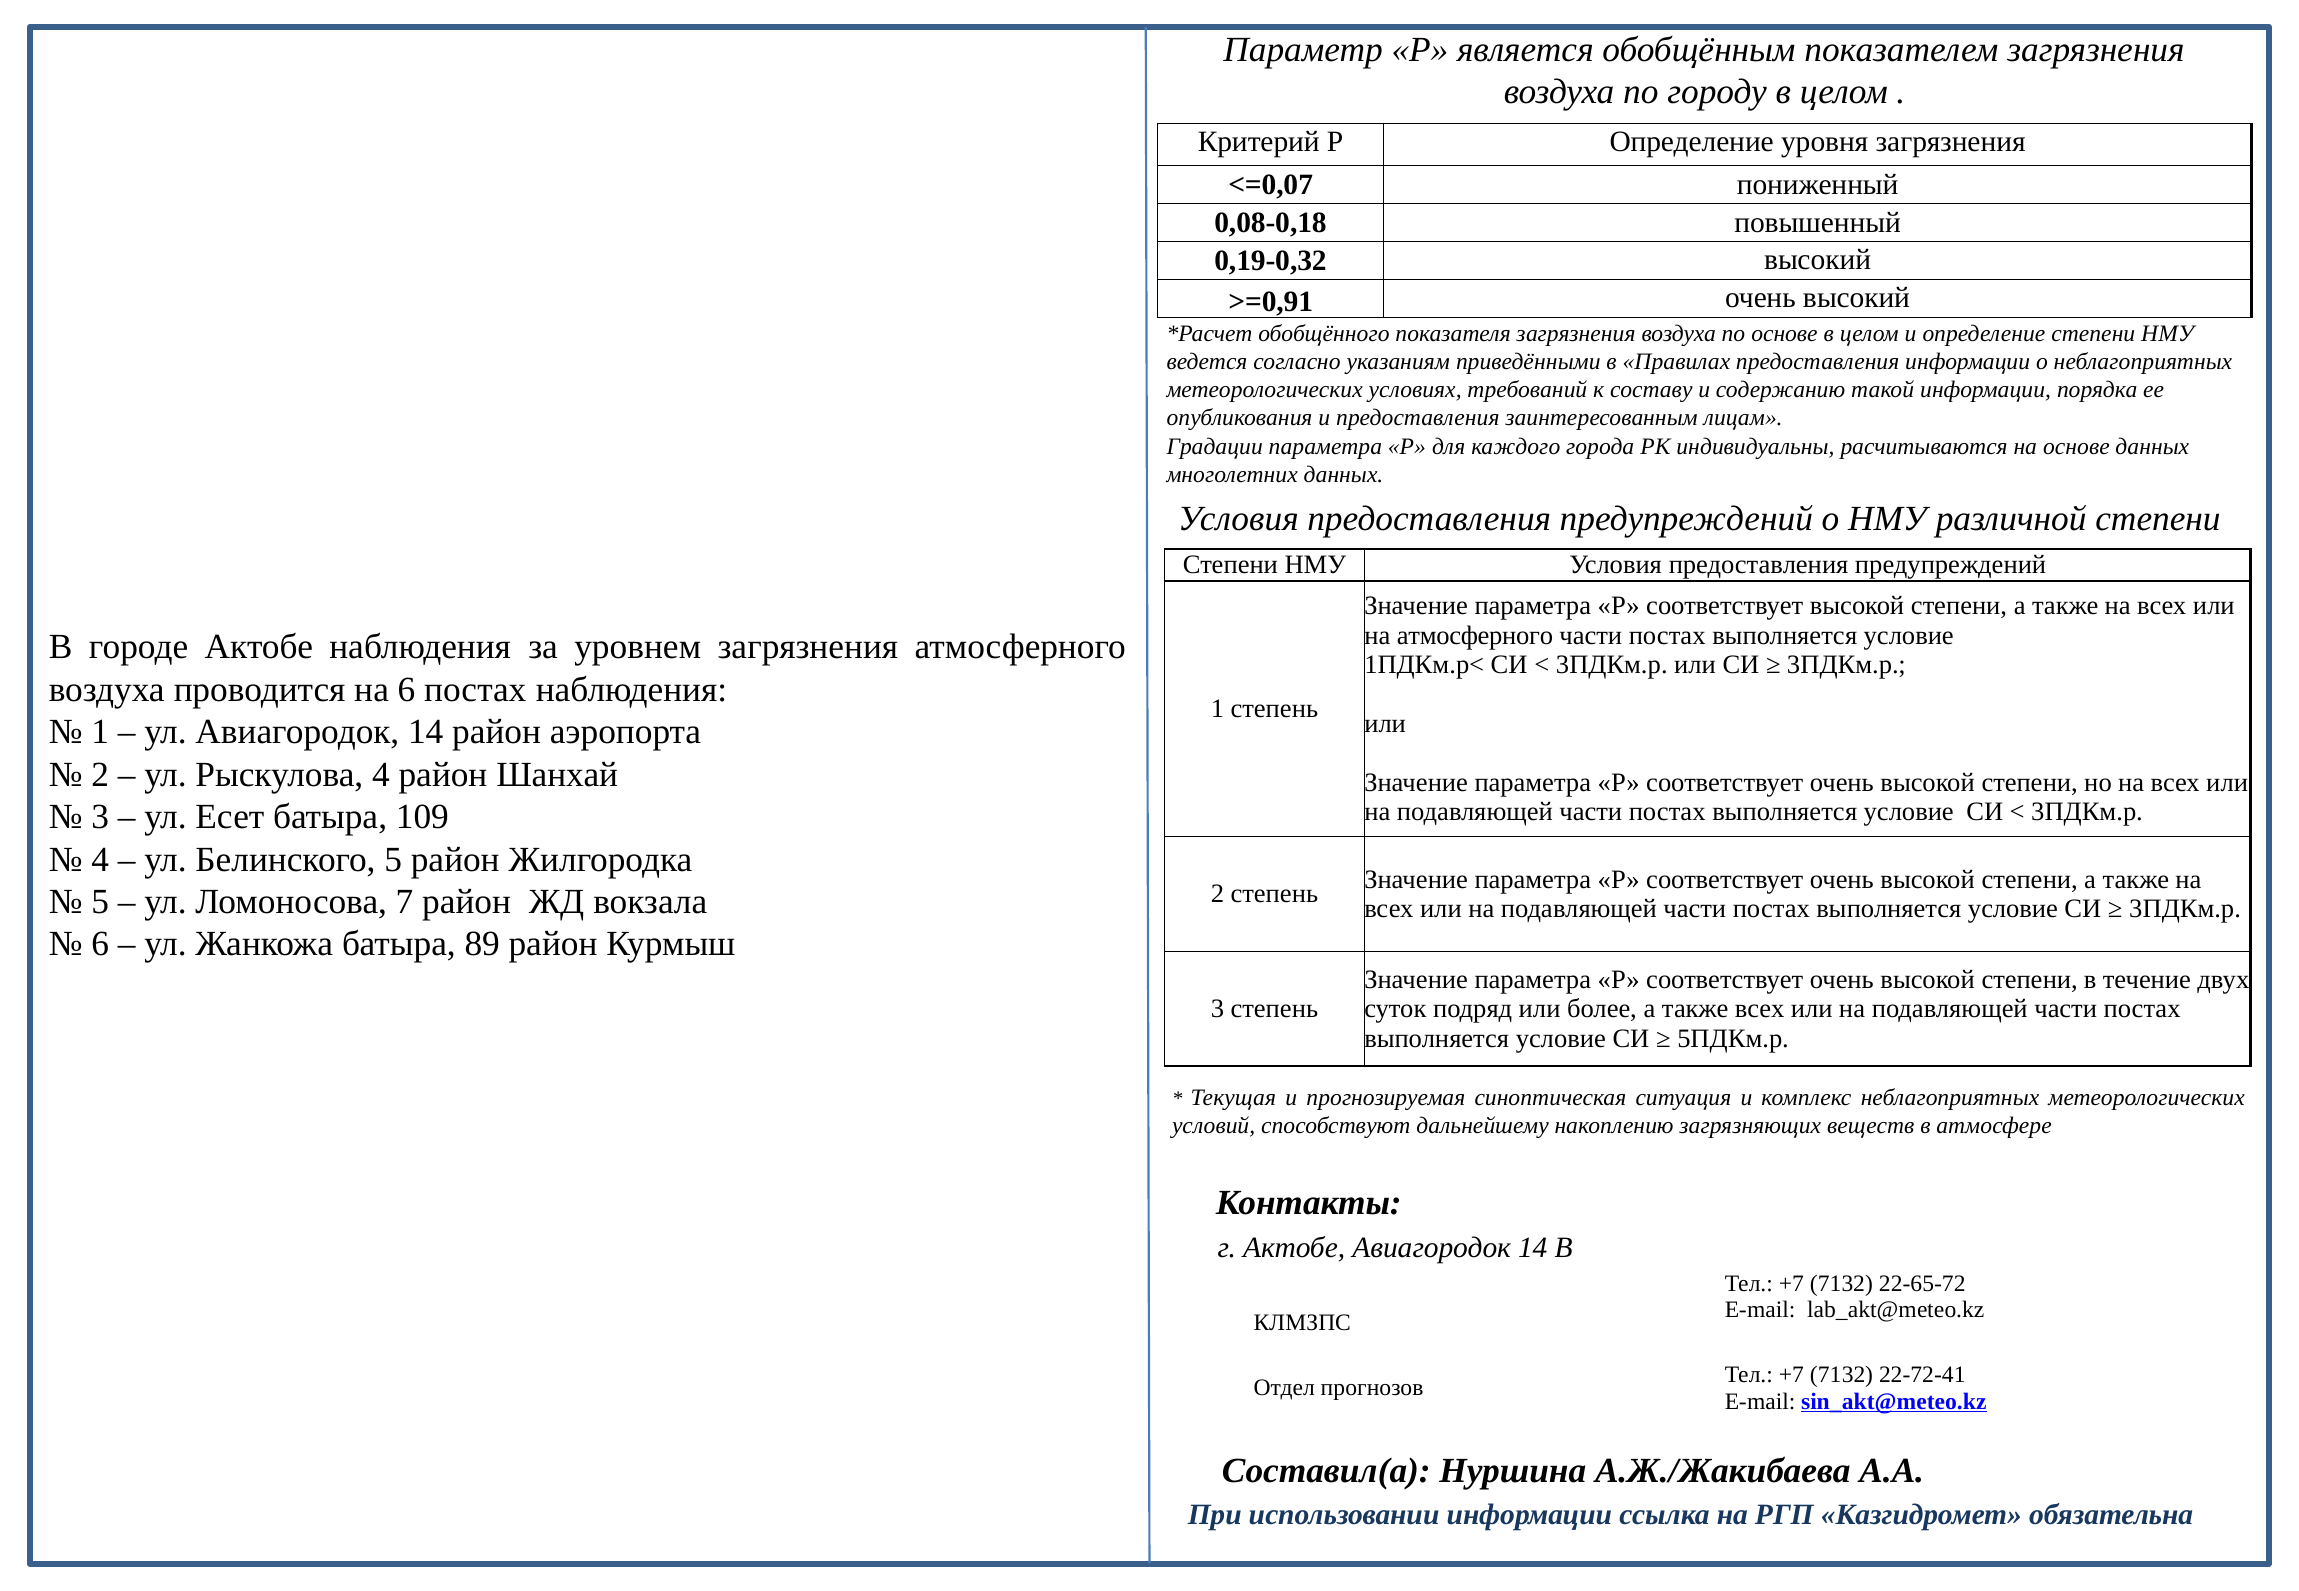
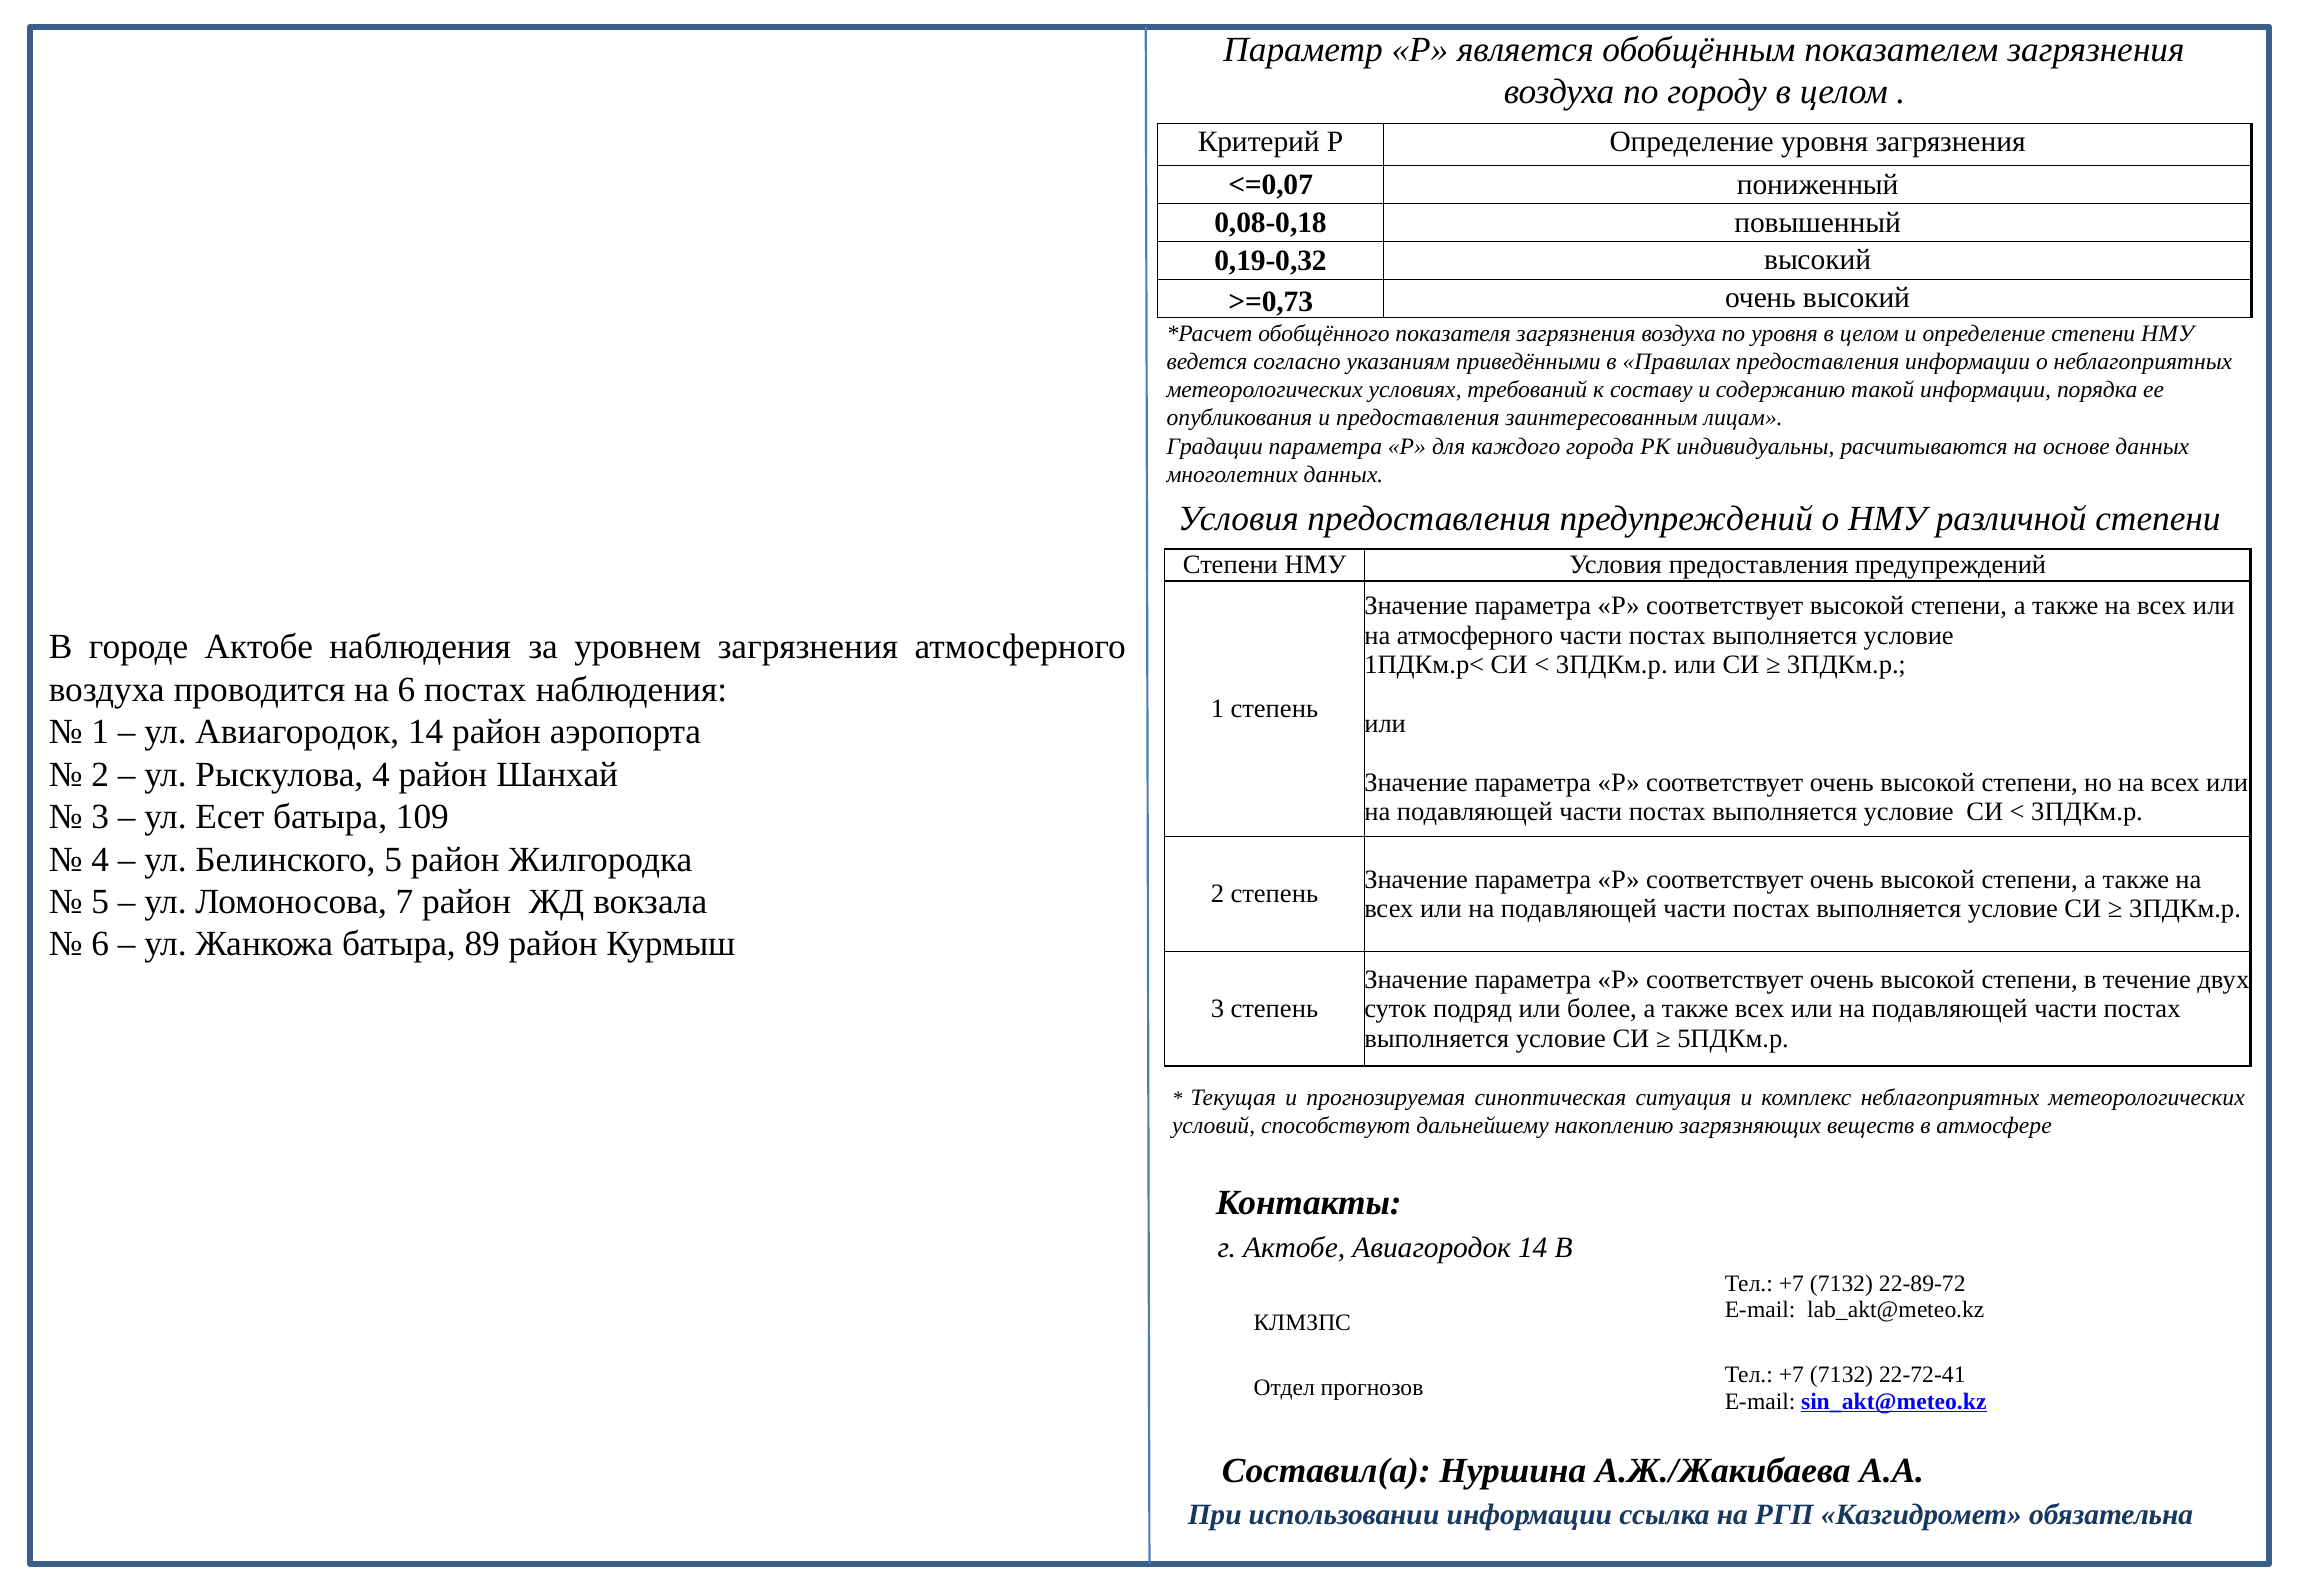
>=0,91: >=0,91 -> >=0,73 (1271, 301)
по основе: основе -> уровня (1784, 334)
22-65-72: 22-65-72 -> 22-89-72 (1922, 1284)
